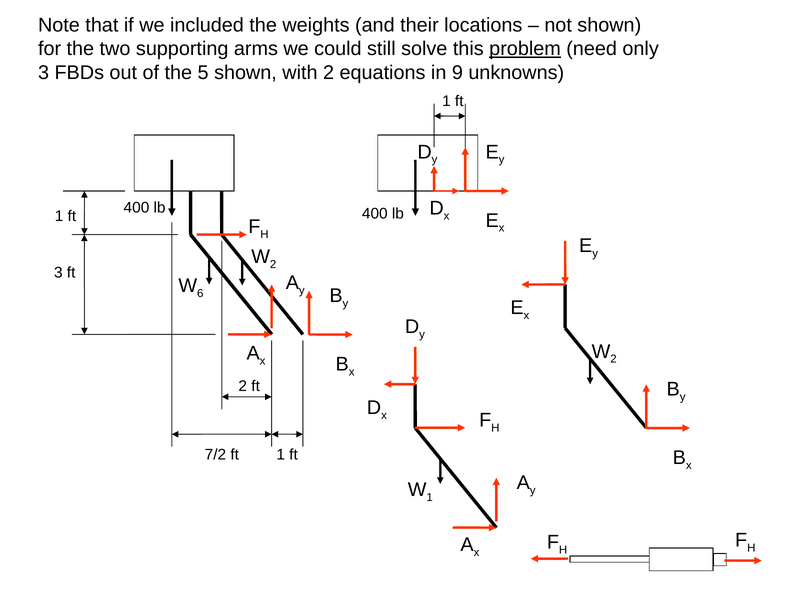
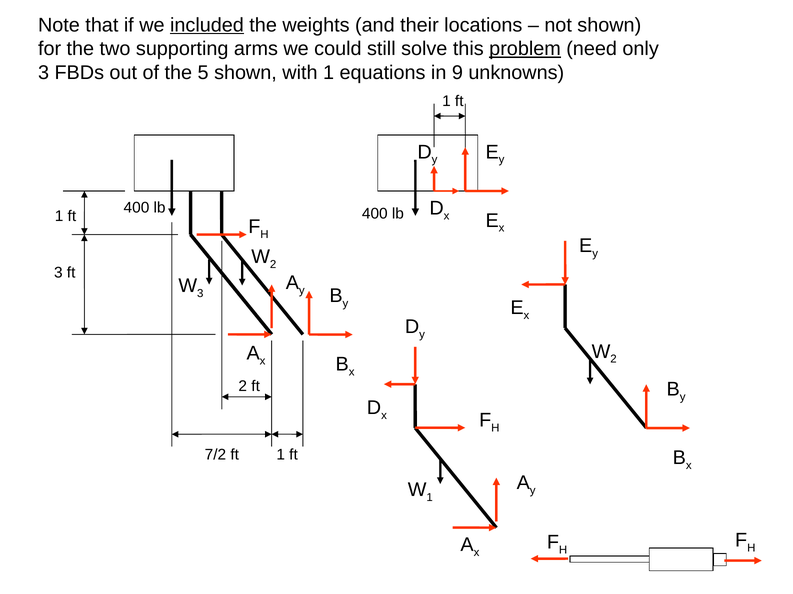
included underline: none -> present (207, 25)
with 2: 2 -> 1 (329, 73)
6: 6 -> 3 (200, 294)
